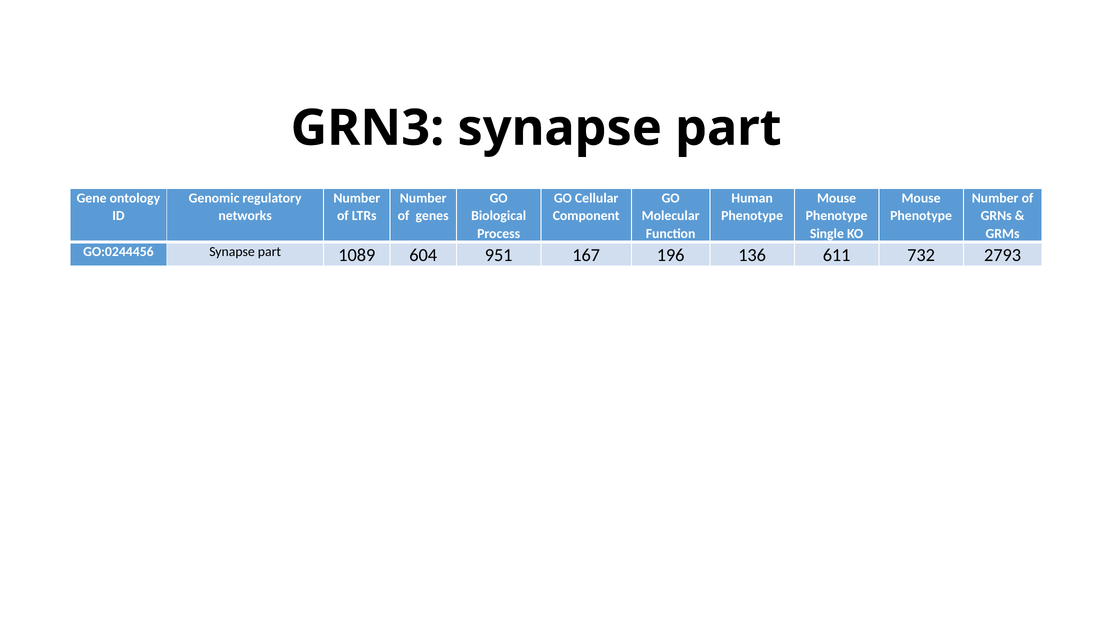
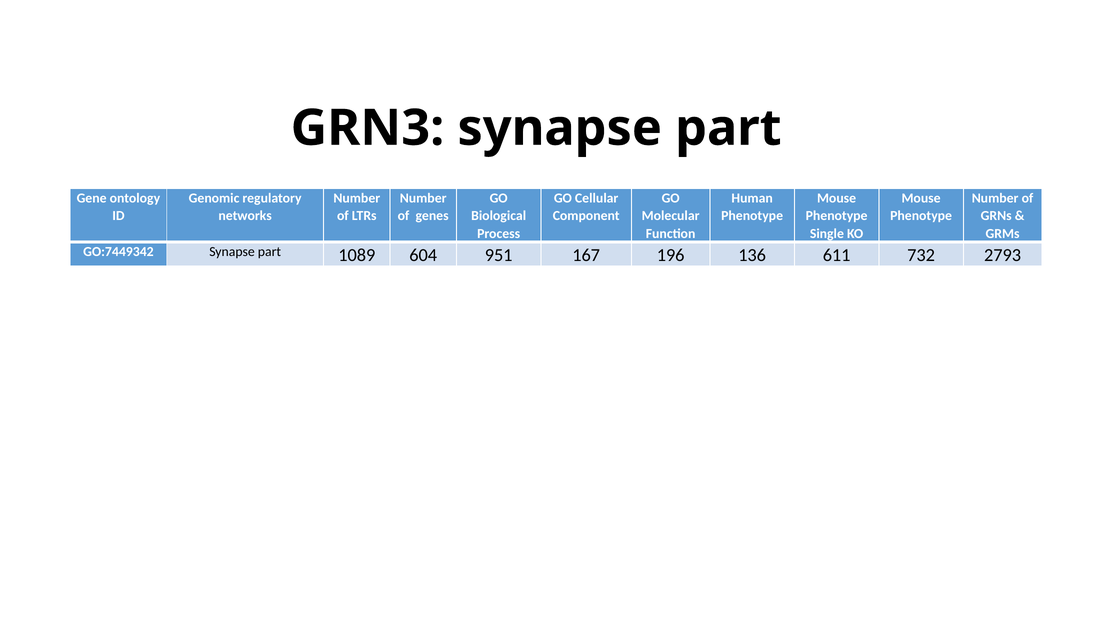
GO:0244456: GO:0244456 -> GO:7449342 (118, 252)
